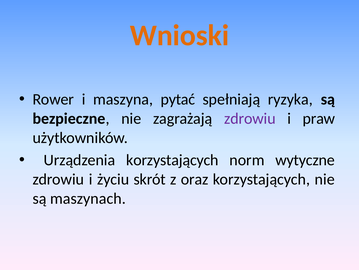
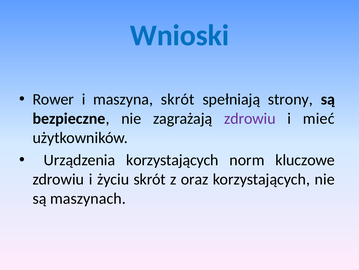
Wnioski colour: orange -> blue (180, 35)
maszyna pytać: pytać -> skrót (178, 99)
ryzyka: ryzyka -> strony (290, 99)
praw: praw -> mieć (319, 118)
wytyczne: wytyczne -> kluczowe (305, 160)
